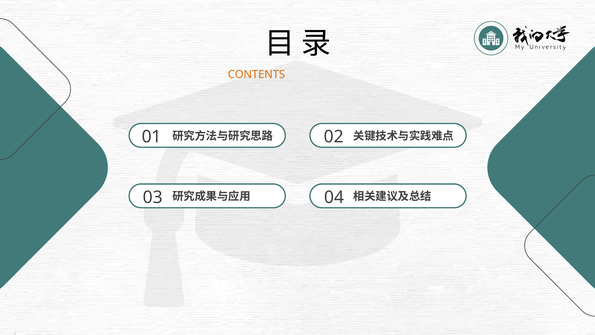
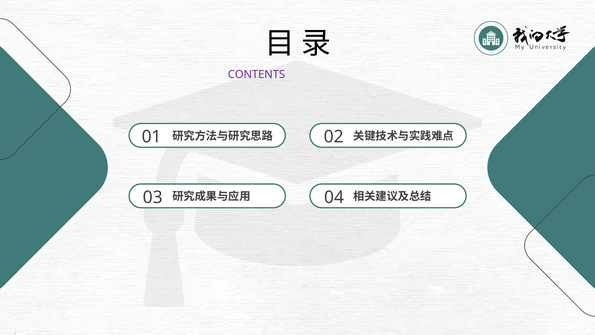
CONTENTS colour: orange -> purple (256, 74)
